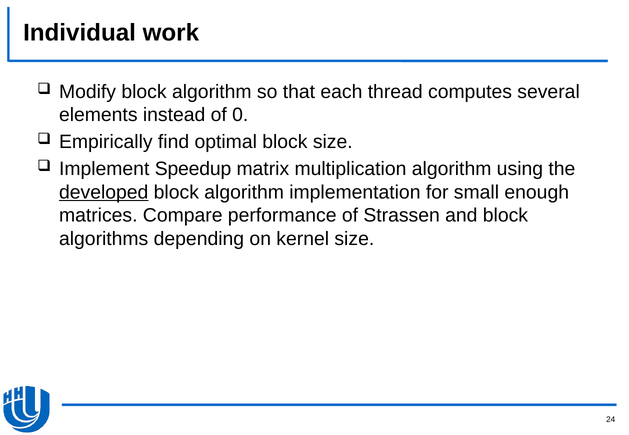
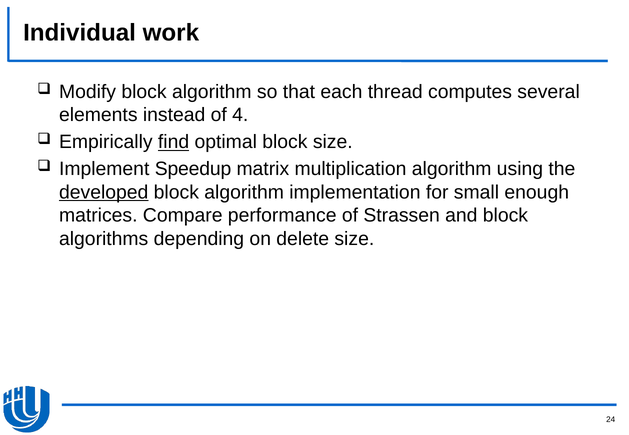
0: 0 -> 4 (240, 115)
find underline: none -> present (174, 142)
kernel: kernel -> delete (303, 239)
